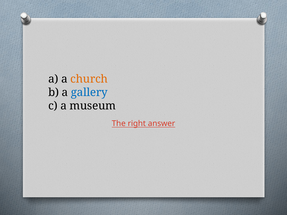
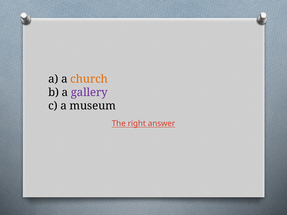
gallery colour: blue -> purple (89, 93)
